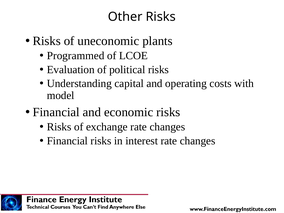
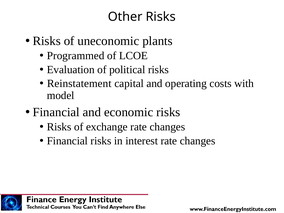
Understanding: Understanding -> Reinstatement (79, 84)
